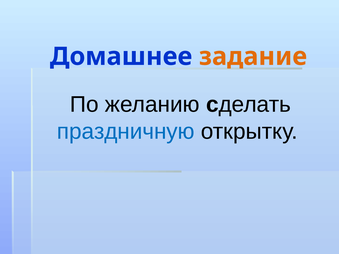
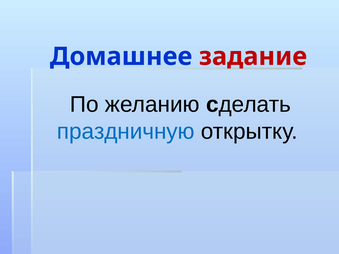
задание colour: orange -> red (253, 57)
